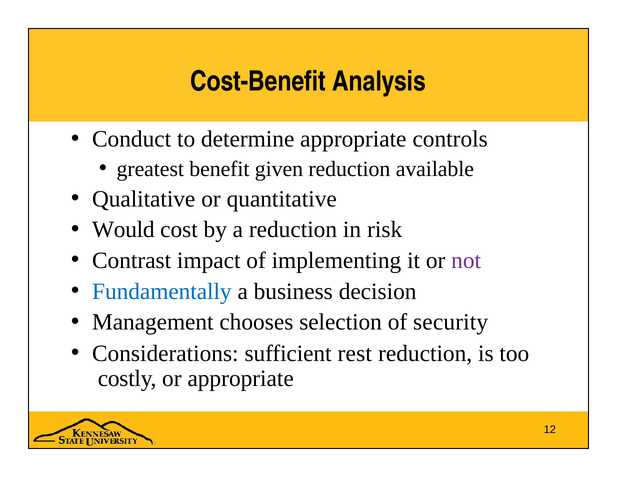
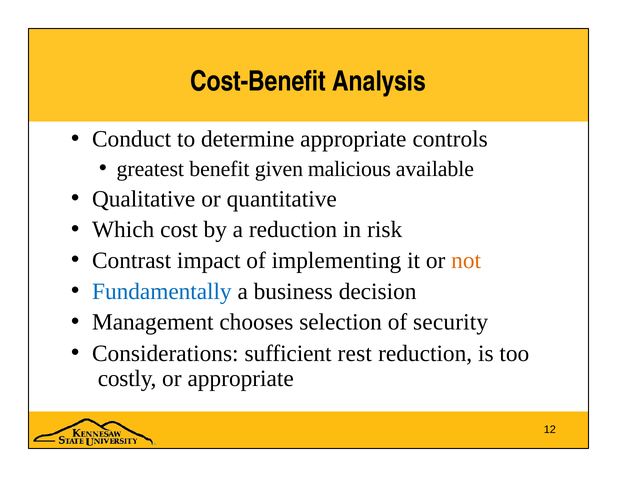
given reduction: reduction -> malicious (349, 169)
Would: Would -> Which (123, 230)
not colour: purple -> orange (466, 260)
